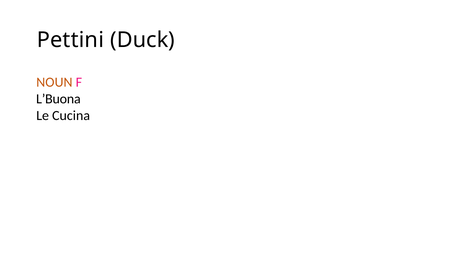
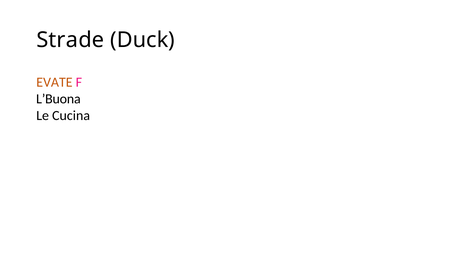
Pettini: Pettini -> Strade (70, 40)
NOUN: NOUN -> EVATE (54, 82)
